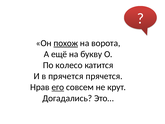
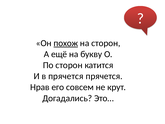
на ворота: ворота -> сторон (106, 43)
По колесо: колесо -> сторон (69, 65)
его underline: present -> none (58, 87)
